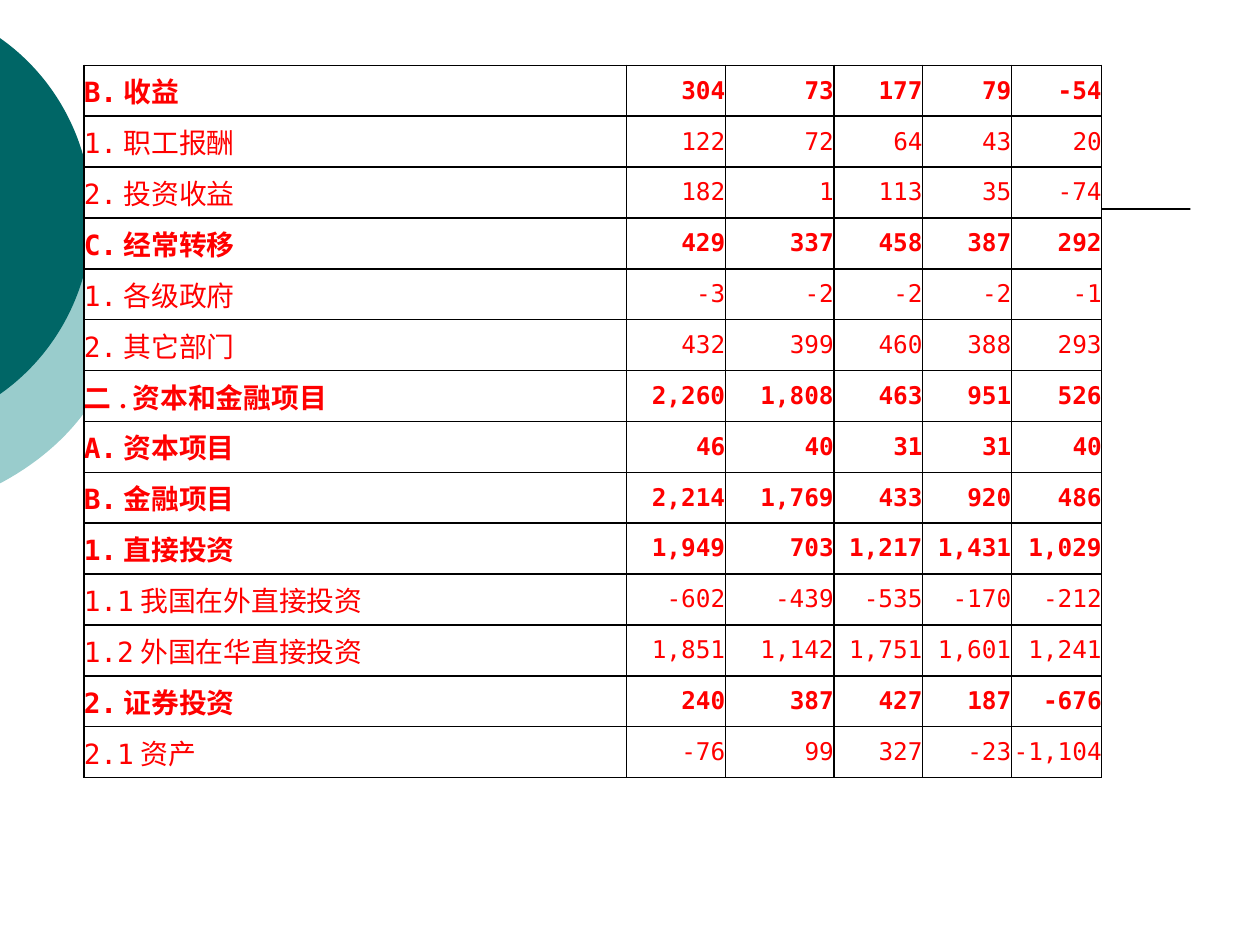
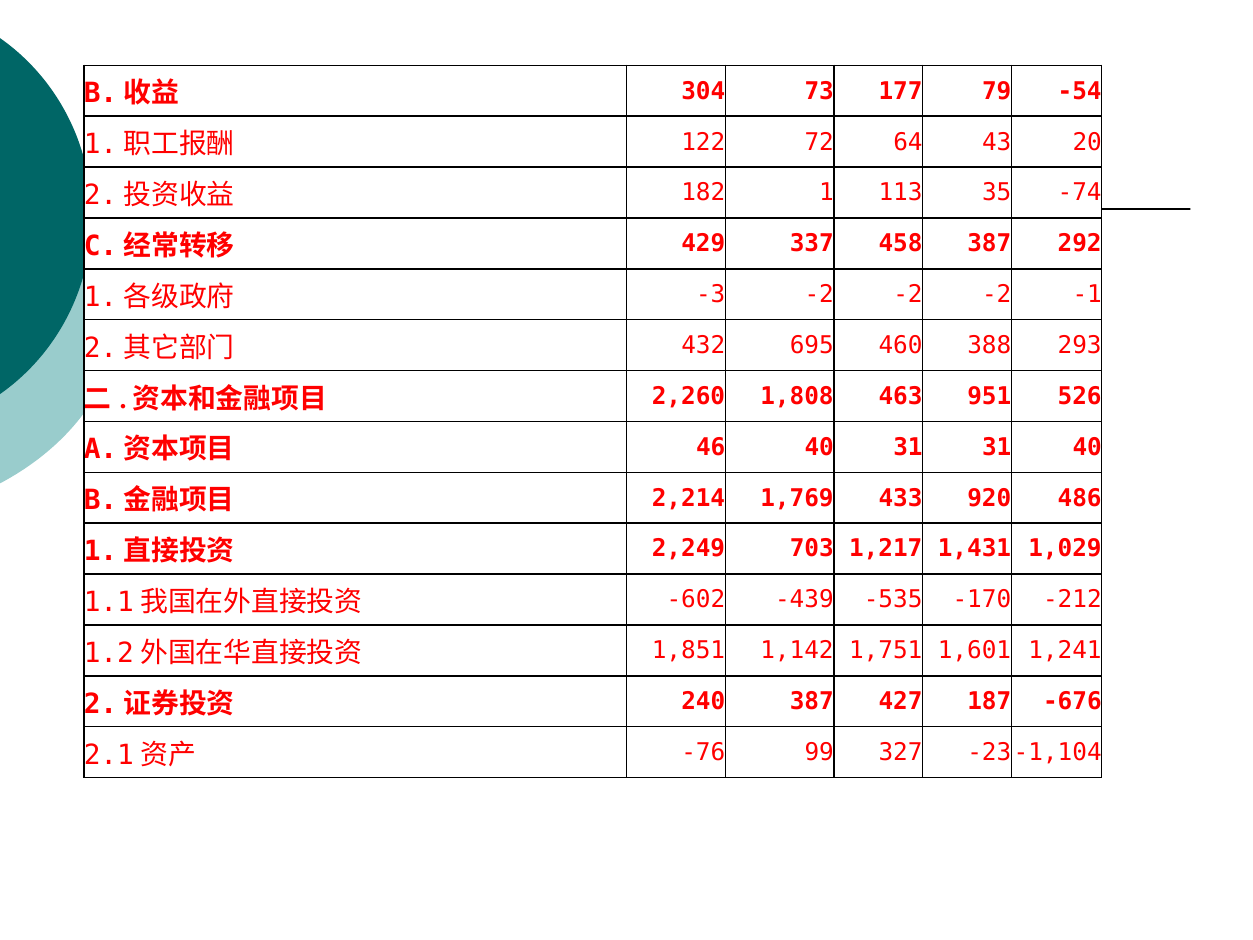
399: 399 -> 695 (812, 345)
1,949: 1,949 -> 2,249 (688, 549)
